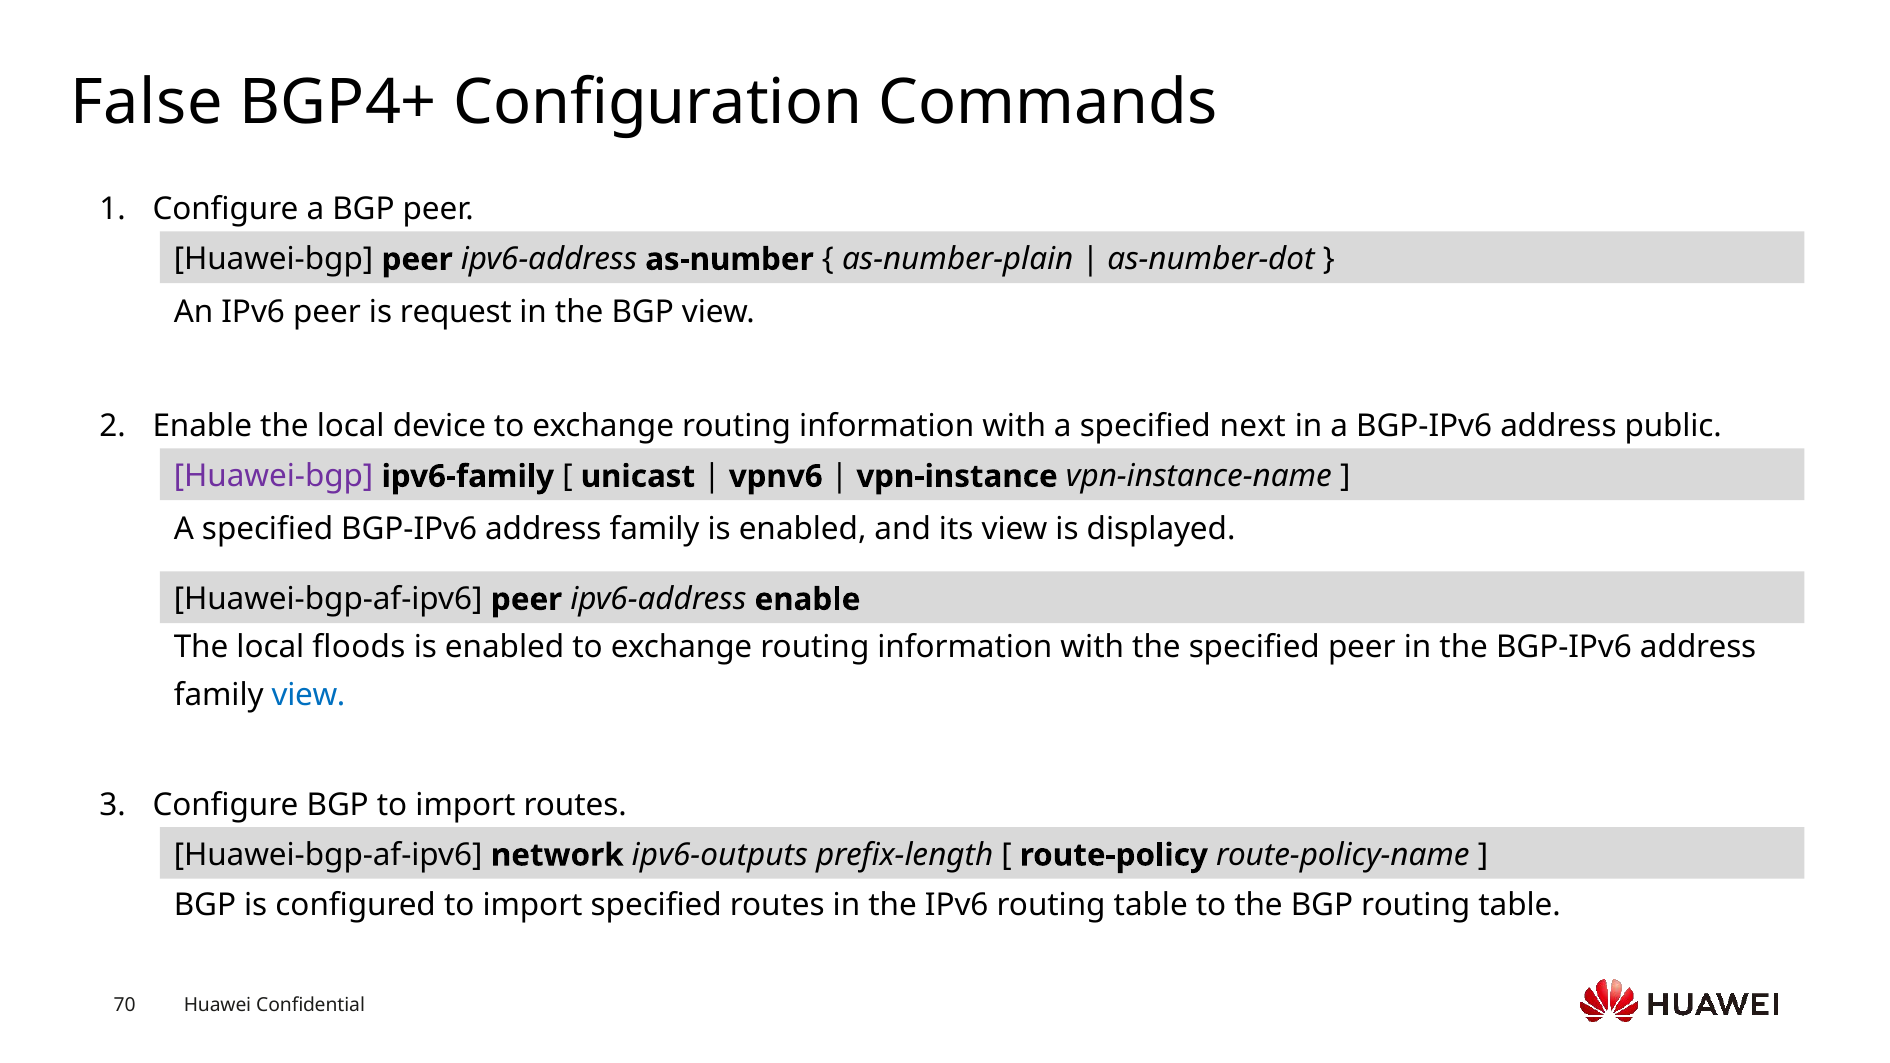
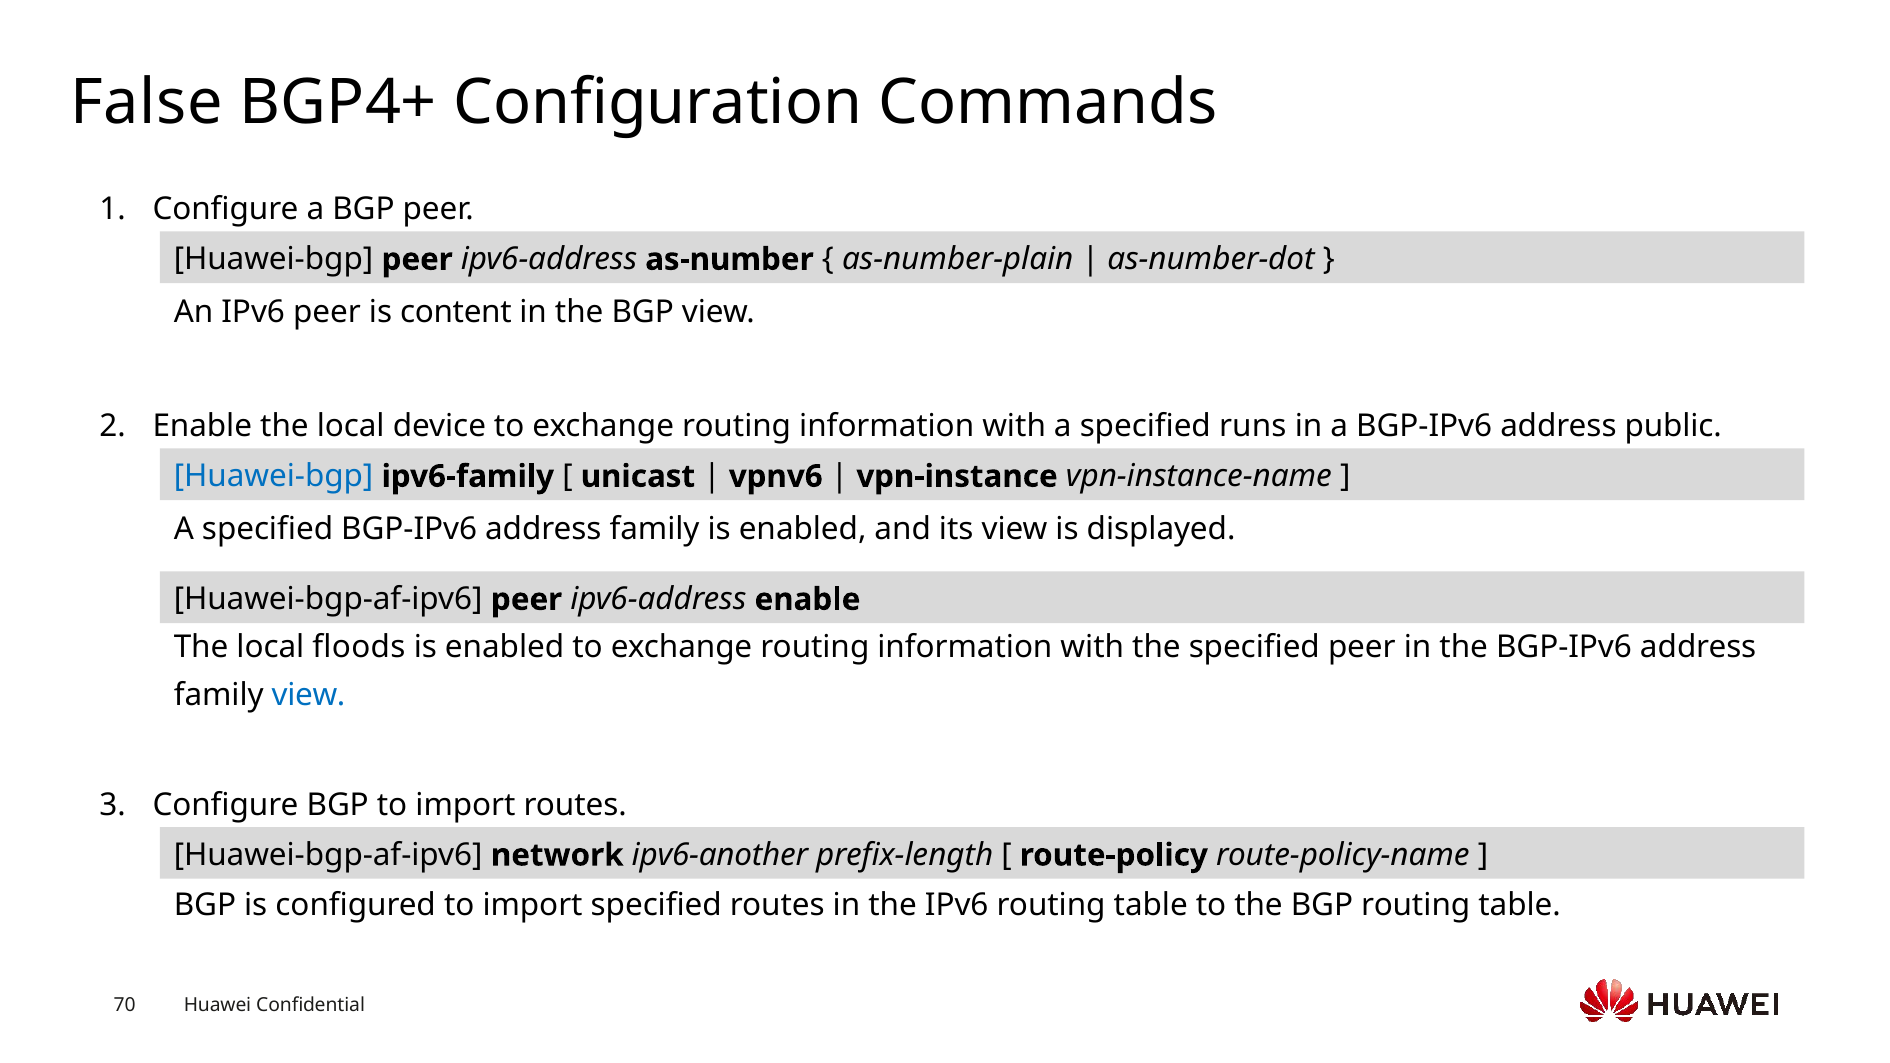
request: request -> content (456, 312)
next: next -> runs (1253, 426)
Huawei-bgp colour: purple -> blue (274, 476)
ipv6-outputs: ipv6-outputs -> ipv6-another (720, 855)
